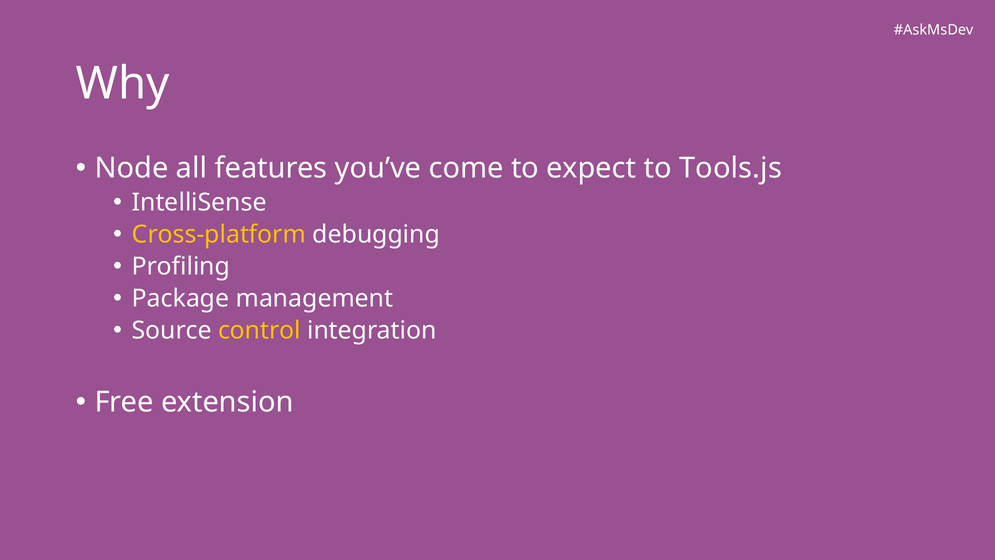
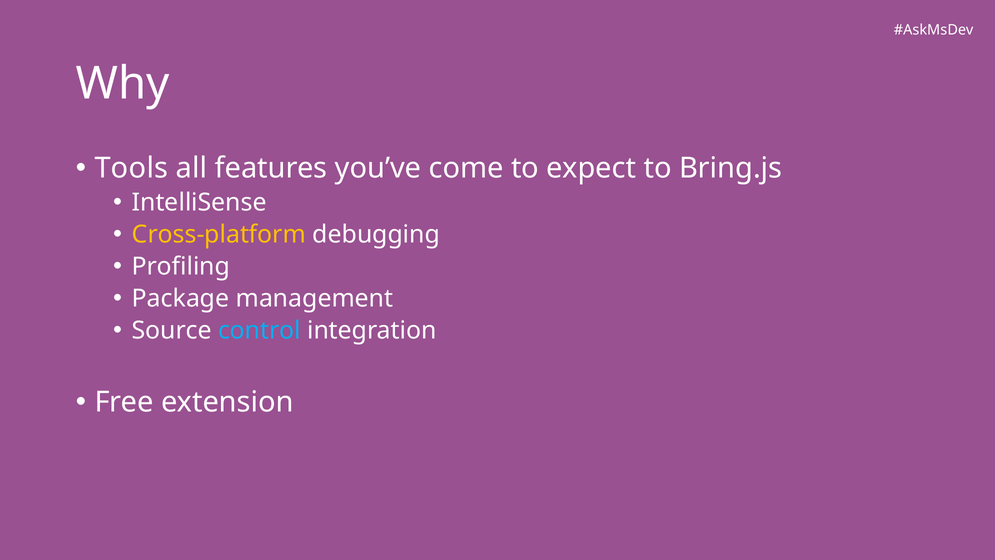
Node: Node -> Tools (131, 168)
Tools.js: Tools.js -> Bring.js (731, 168)
control colour: yellow -> light blue (259, 331)
